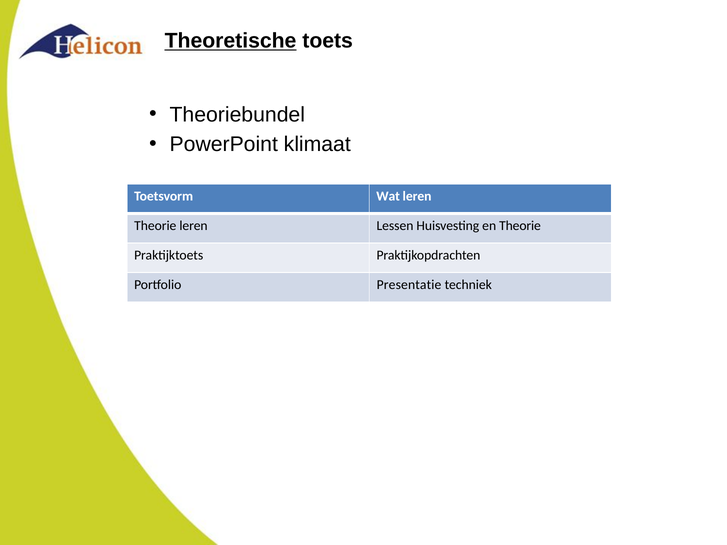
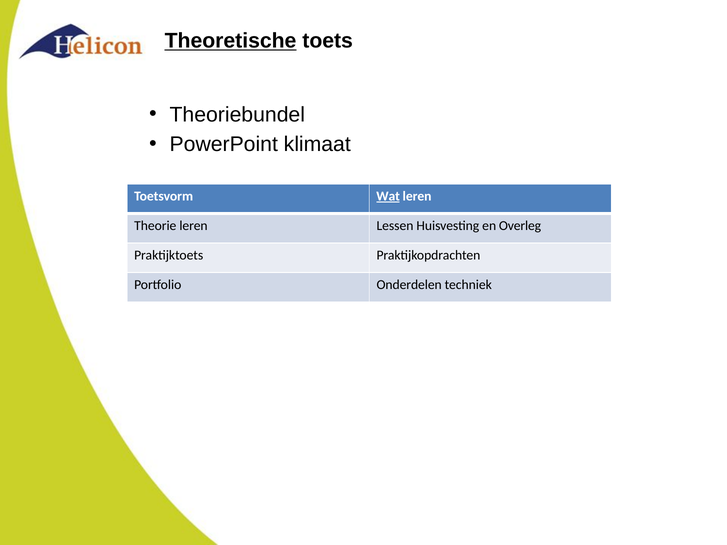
Wat underline: none -> present (388, 196)
en Theorie: Theorie -> Overleg (520, 226)
Presentatie: Presentatie -> Onderdelen (409, 285)
